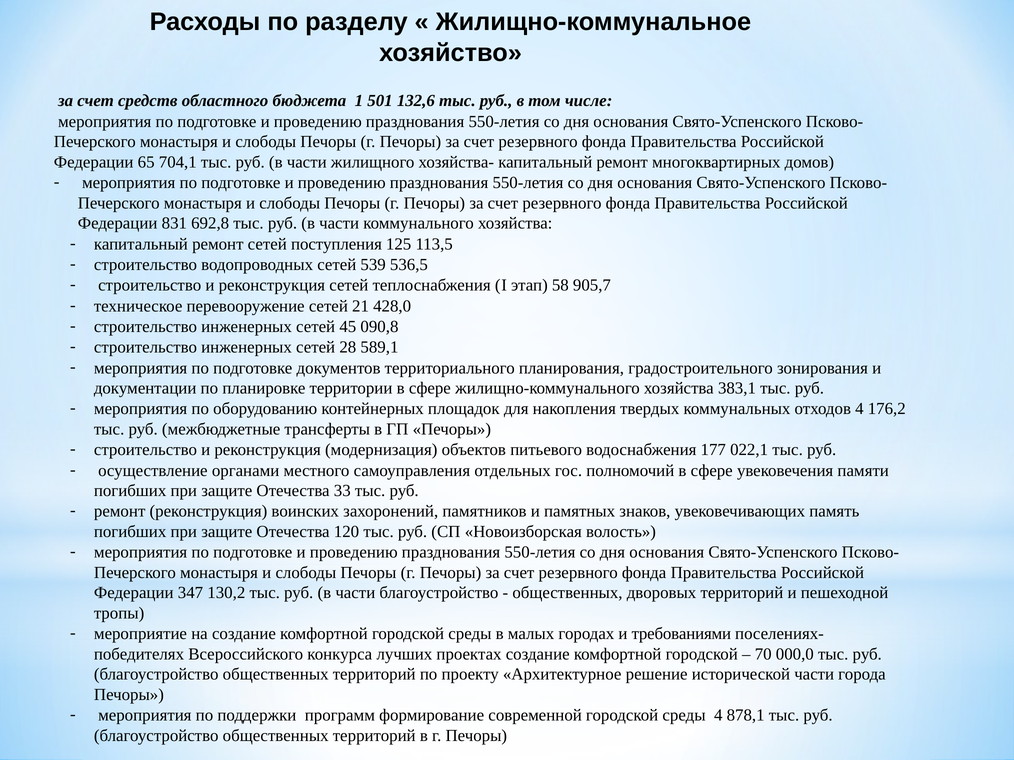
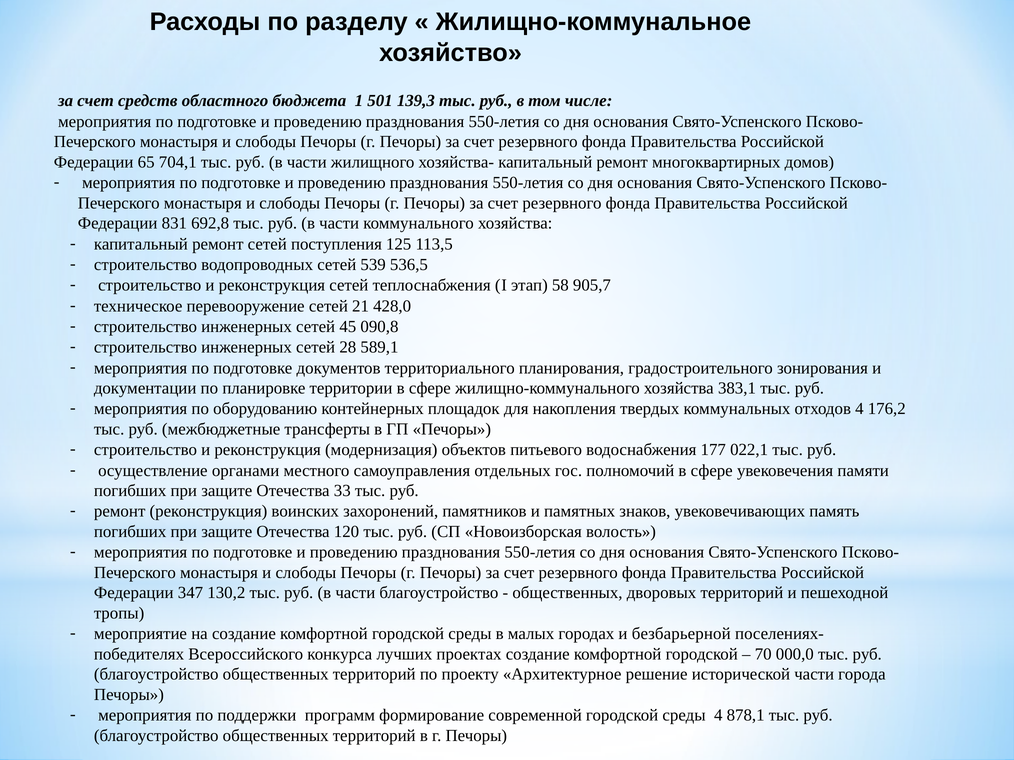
132,6: 132,6 -> 139,3 (416, 101)
требованиями: требованиями -> безбарьерной (681, 634)
